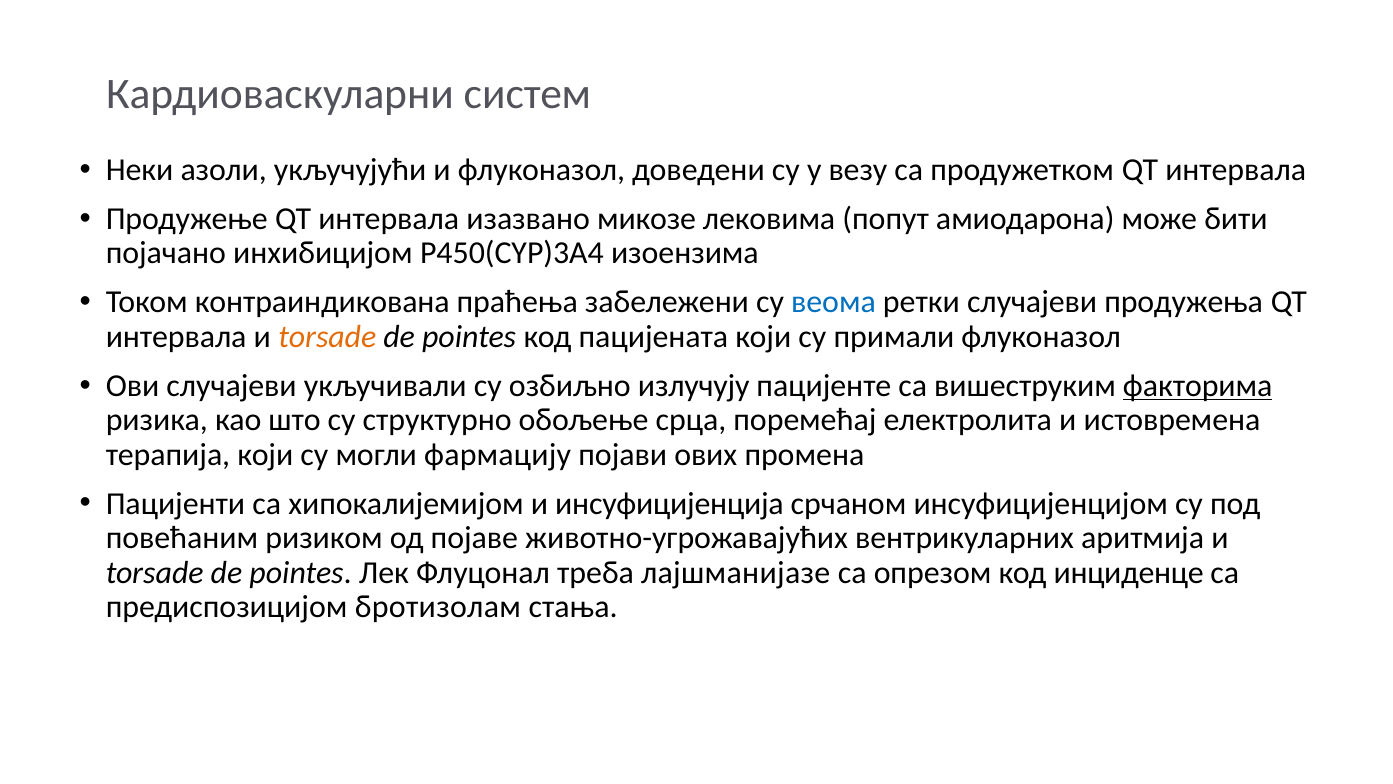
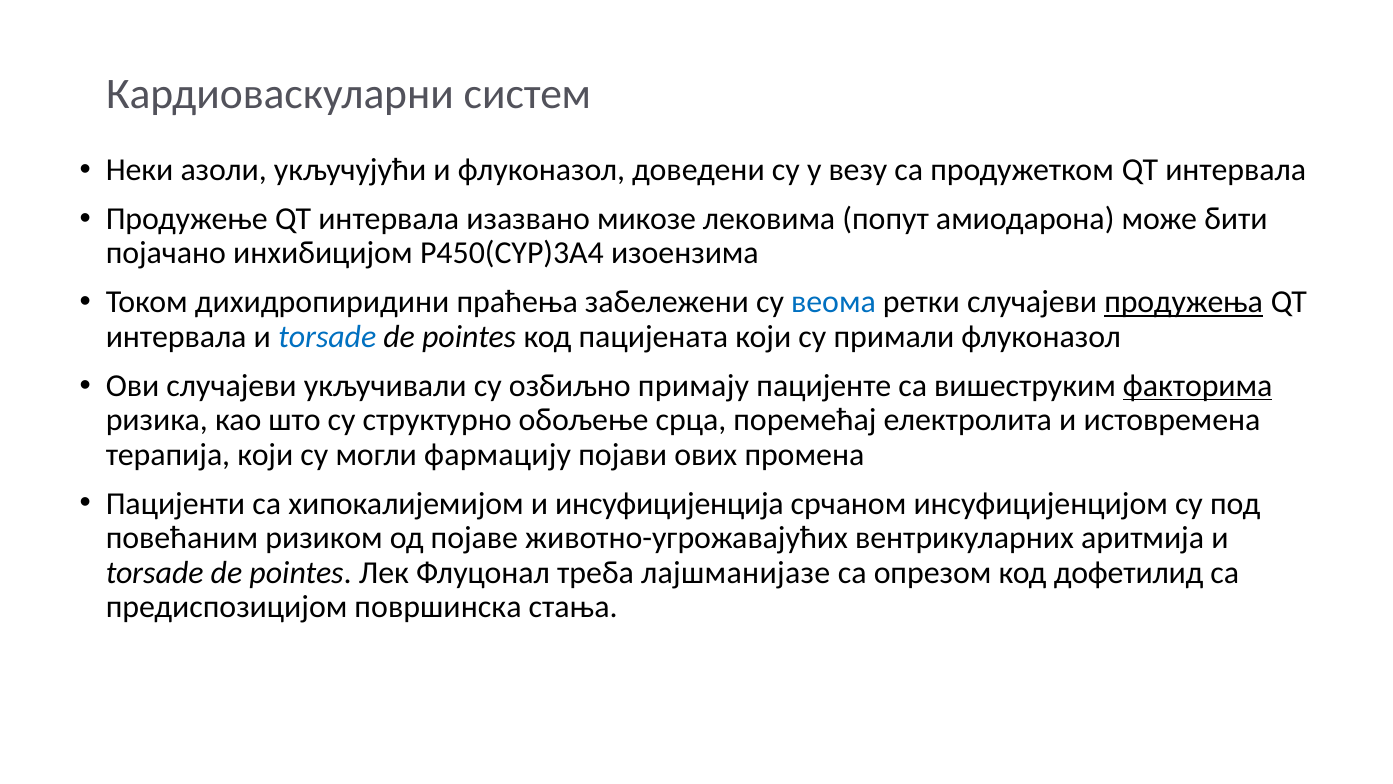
контраиндикована: контраиндикована -> дихидропиридини (322, 302)
продужења underline: none -> present (1184, 302)
torsade colour: orange -> blue (327, 337)
излучују: излучују -> примају (694, 386)
инциденце: инциденце -> дофетилид (1129, 572)
бротизолам: бротизолам -> површинска (438, 607)
